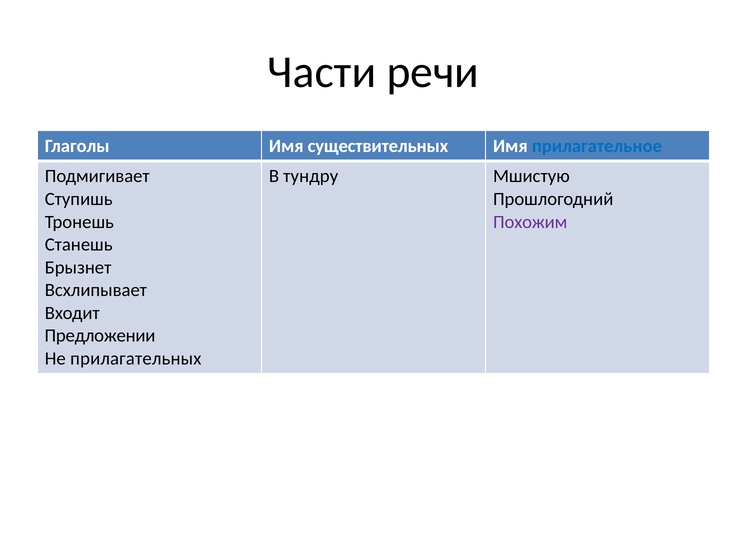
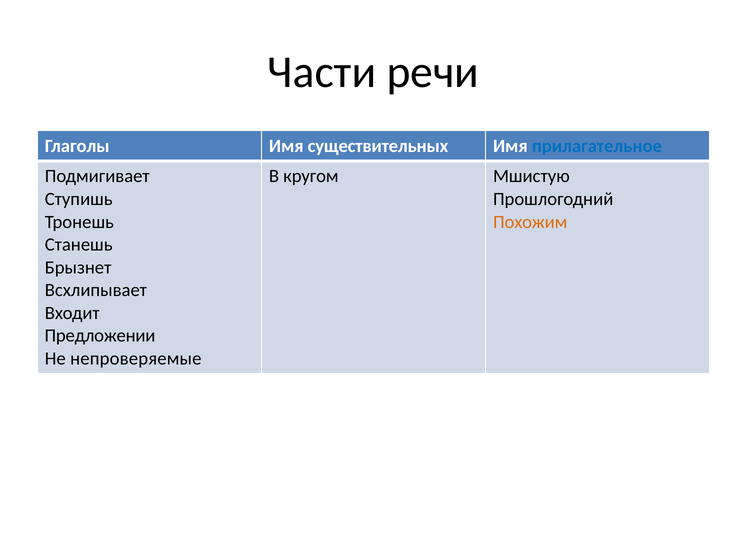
тундру: тундру -> кругом (311, 176)
Похожим colour: purple -> orange (530, 222)
прилагательных: прилагательных -> непроверяемые (136, 359)
